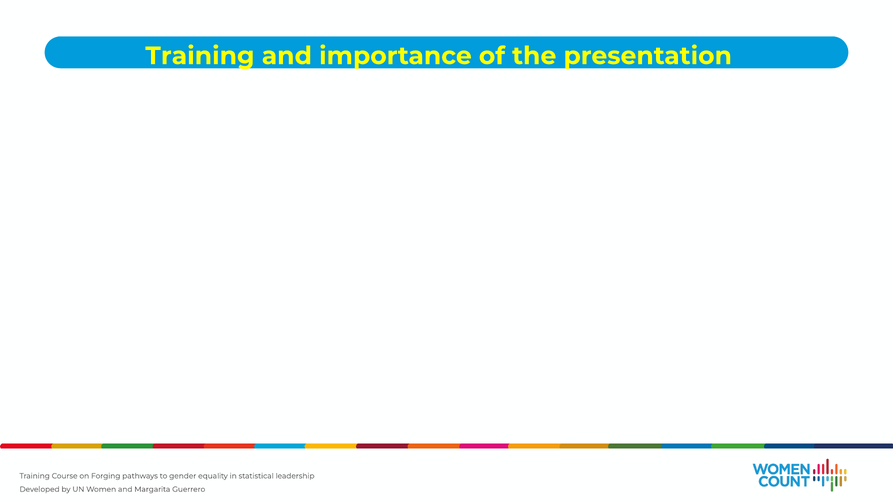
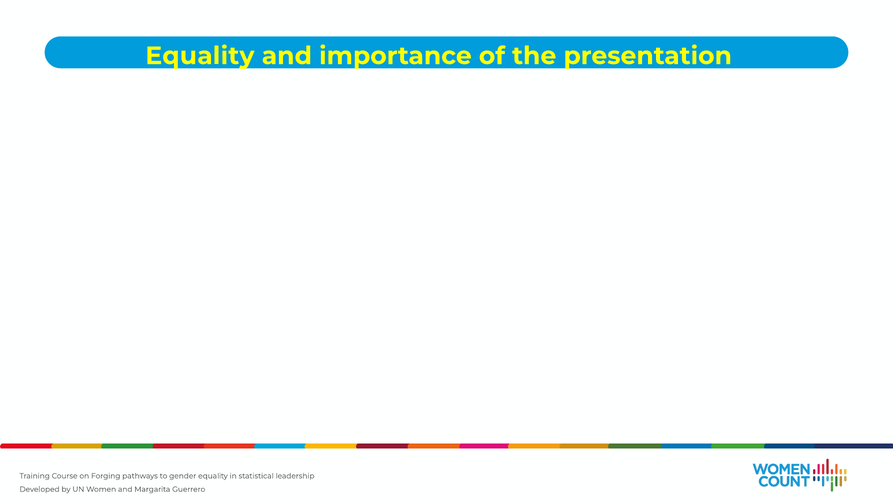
Training: Training -> Equality (200, 56)
